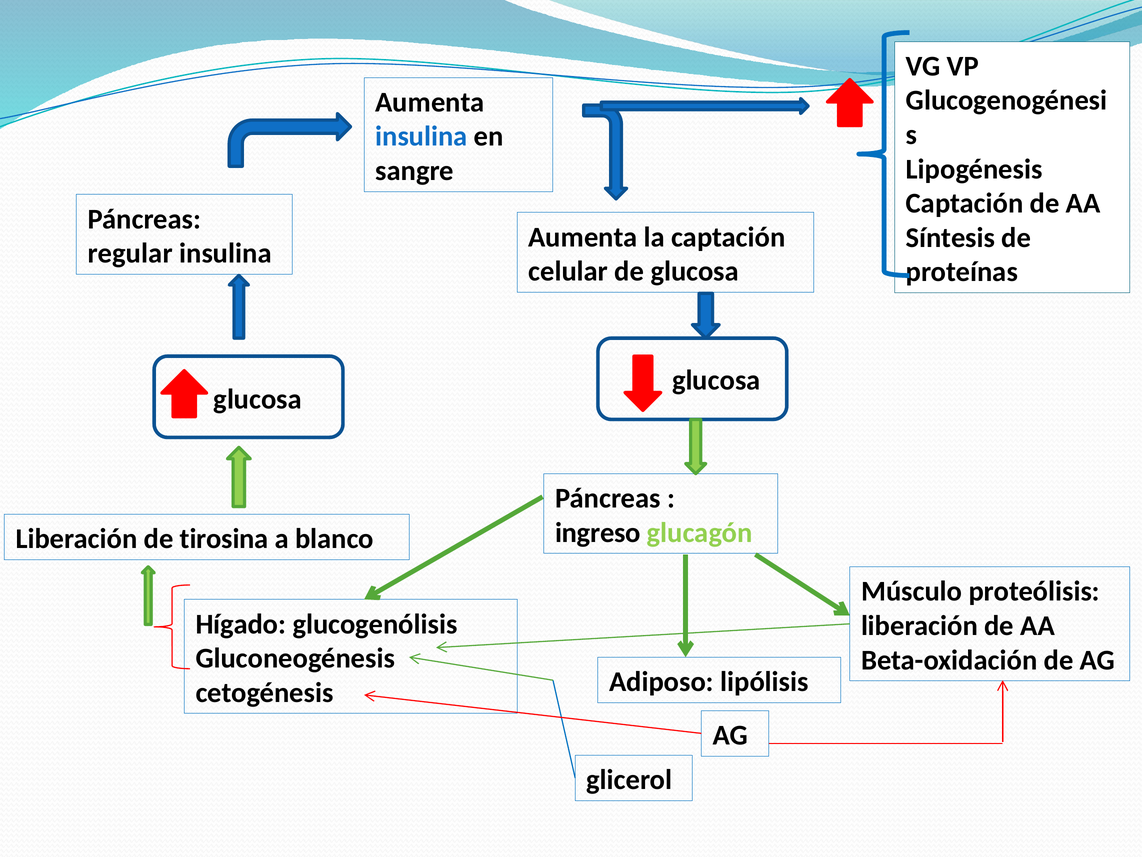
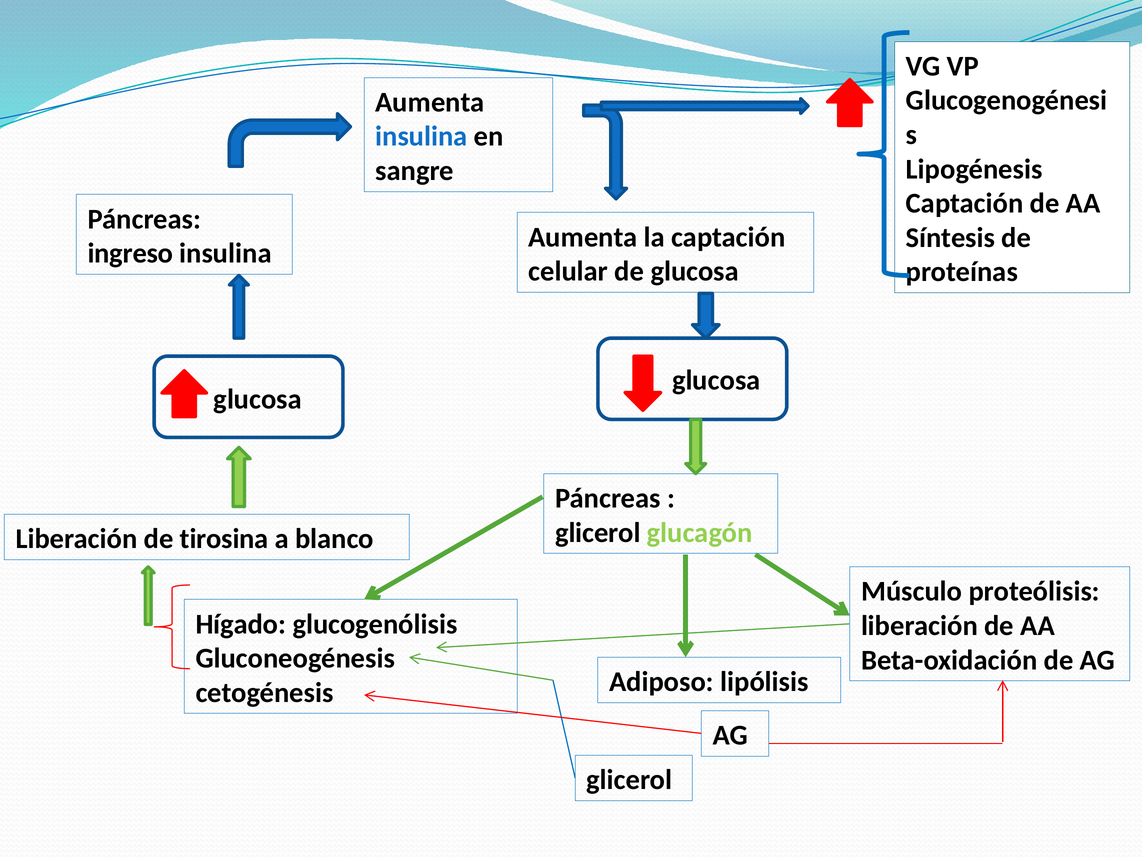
regular: regular -> ingreso (130, 253)
ingreso: ingreso -> glicerol (598, 532)
